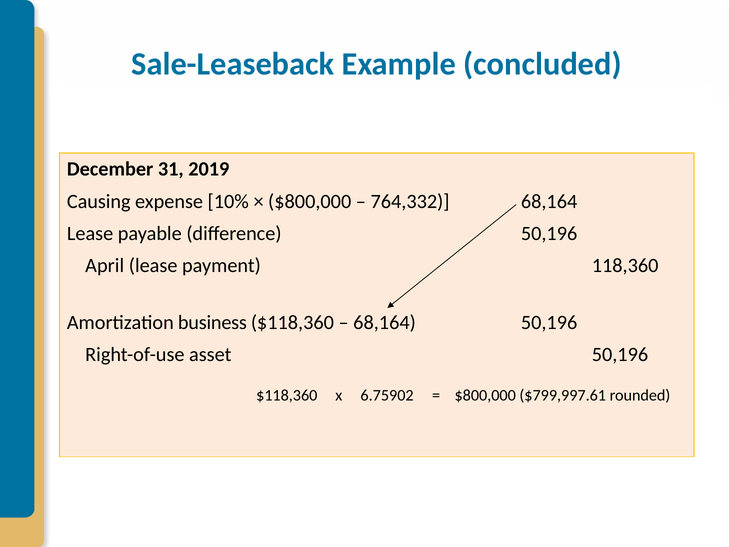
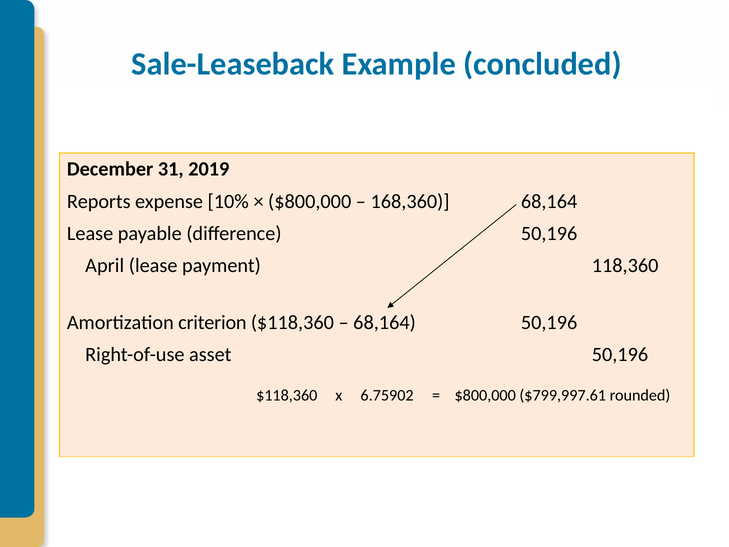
Causing: Causing -> Reports (99, 201)
764,332: 764,332 -> 168,360 (410, 201)
business: business -> criterion (212, 322)
